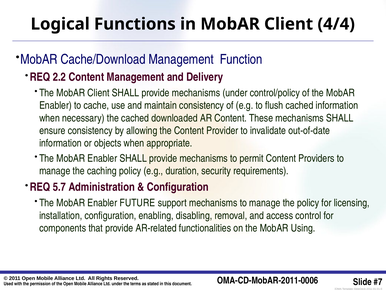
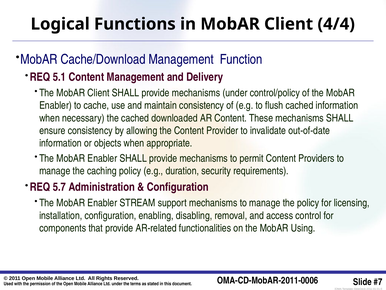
2.2: 2.2 -> 5.1 (59, 77)
FUTURE: FUTURE -> STREAM (137, 203)
